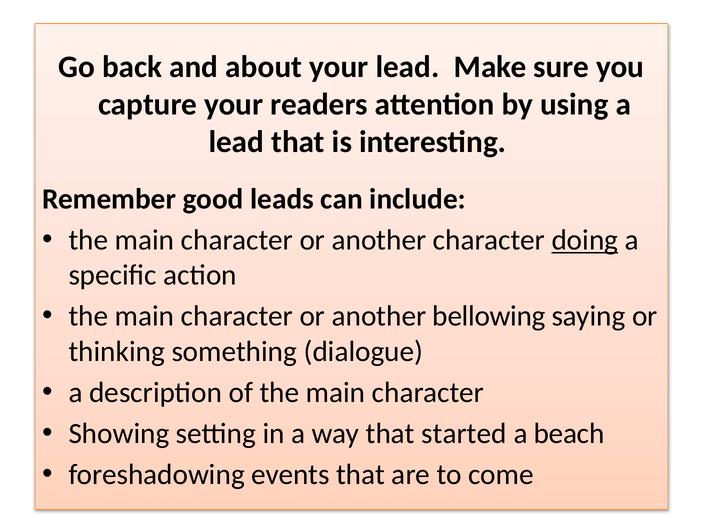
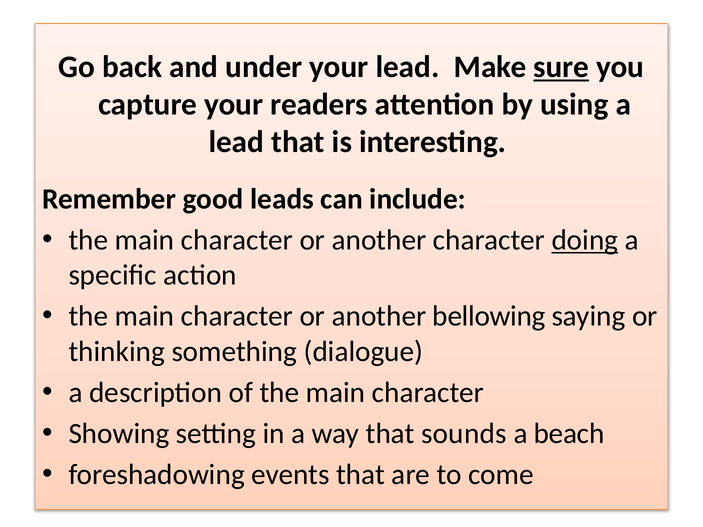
about: about -> under (264, 67)
sure underline: none -> present (561, 67)
started: started -> sounds (464, 434)
